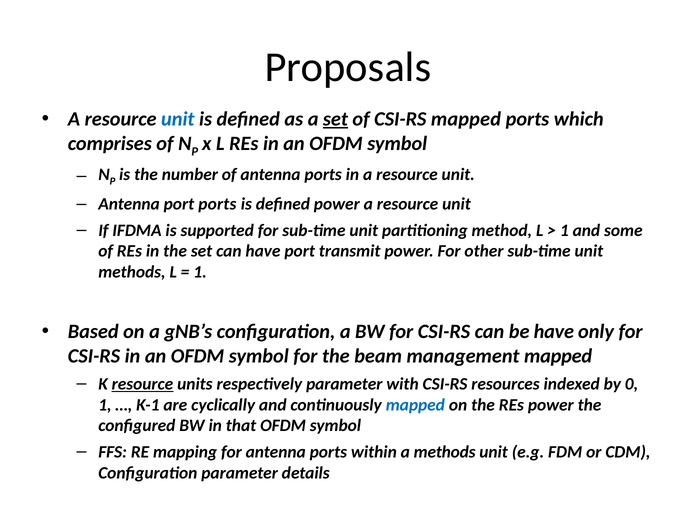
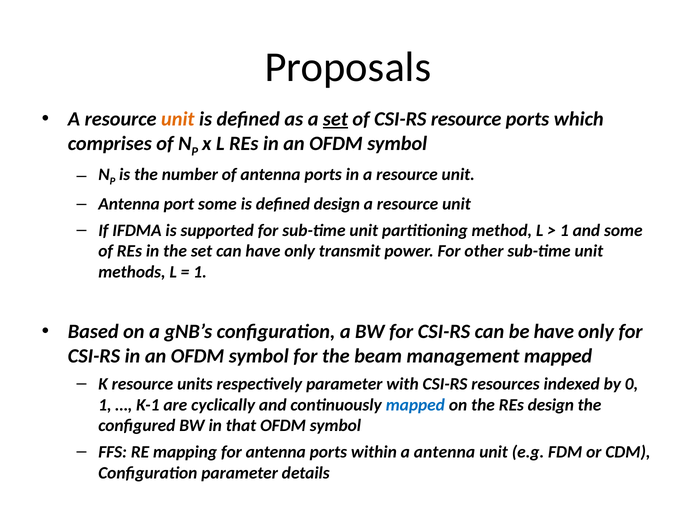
unit colour: blue -> orange (178, 119)
CSI-RS mapped: mapped -> resource (466, 119)
port ports: ports -> some (217, 204)
defined power: power -> design (337, 204)
can have port: port -> only (300, 251)
resource underline: present -> none (142, 384)
REs power: power -> design (551, 405)
a methods: methods -> antenna (444, 452)
